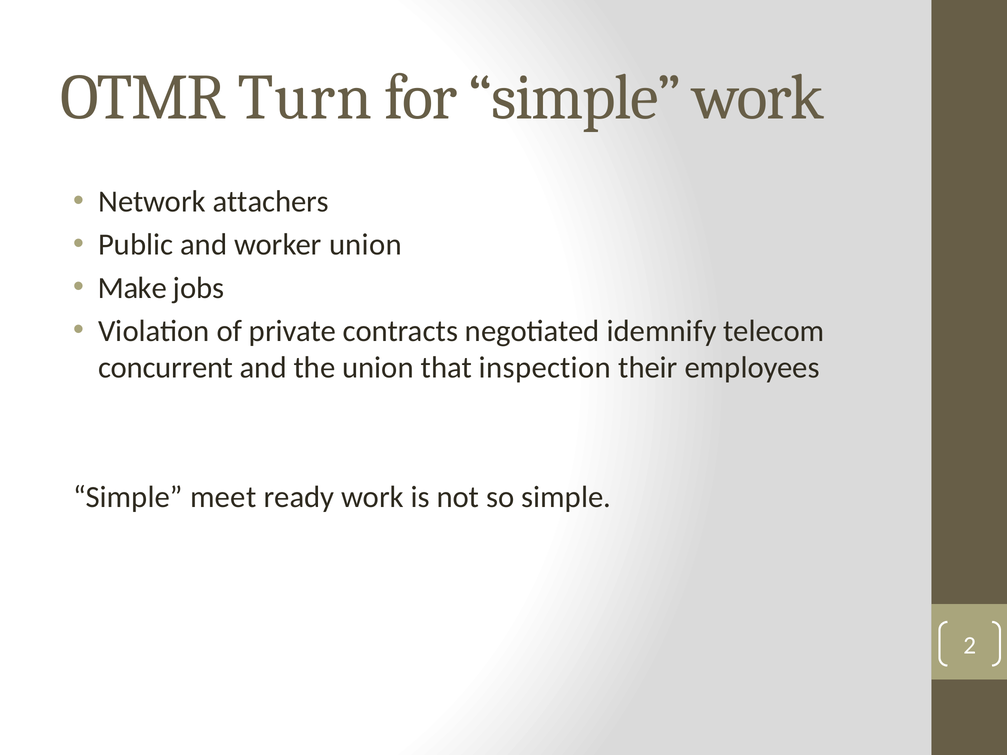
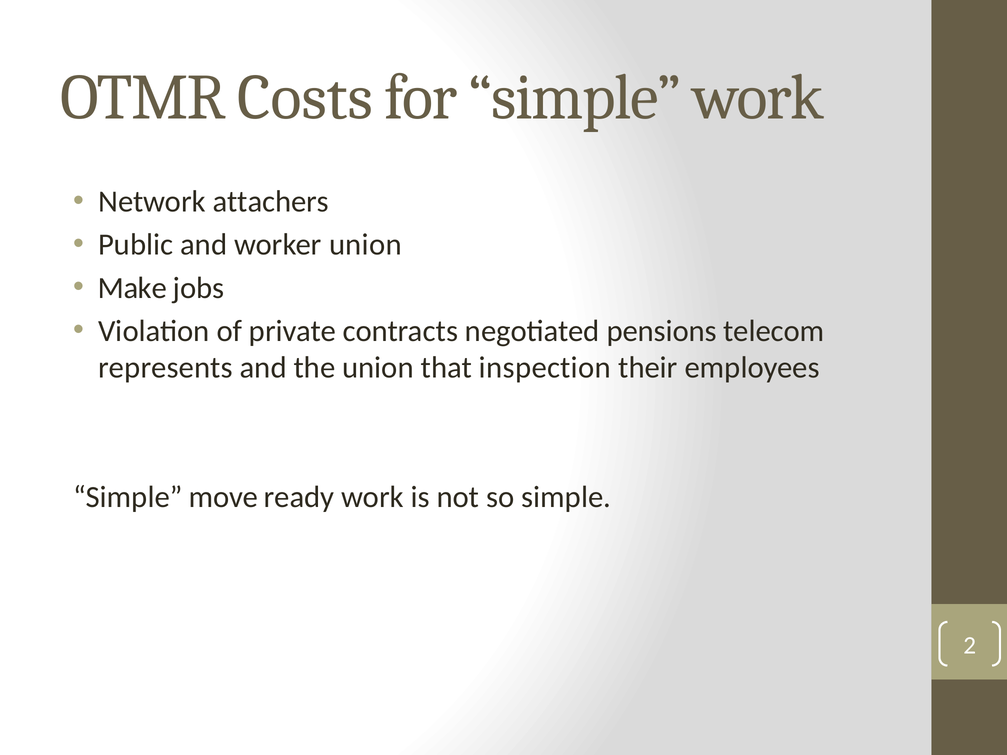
Turn: Turn -> Costs (305, 98)
idemnify: idemnify -> pensions (662, 331)
concurrent: concurrent -> represents (165, 368)
meet: meet -> move (223, 497)
